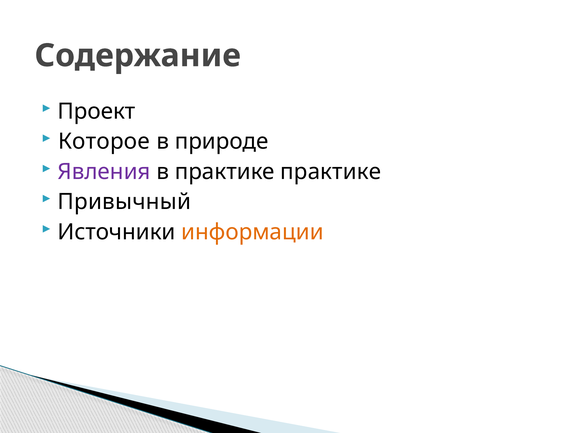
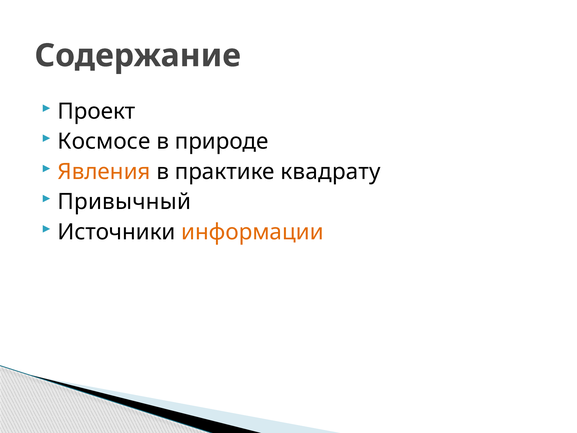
Которое: Которое -> Космосе (104, 142)
Явления colour: purple -> orange (104, 172)
практике практике: практике -> квадрату (331, 172)
